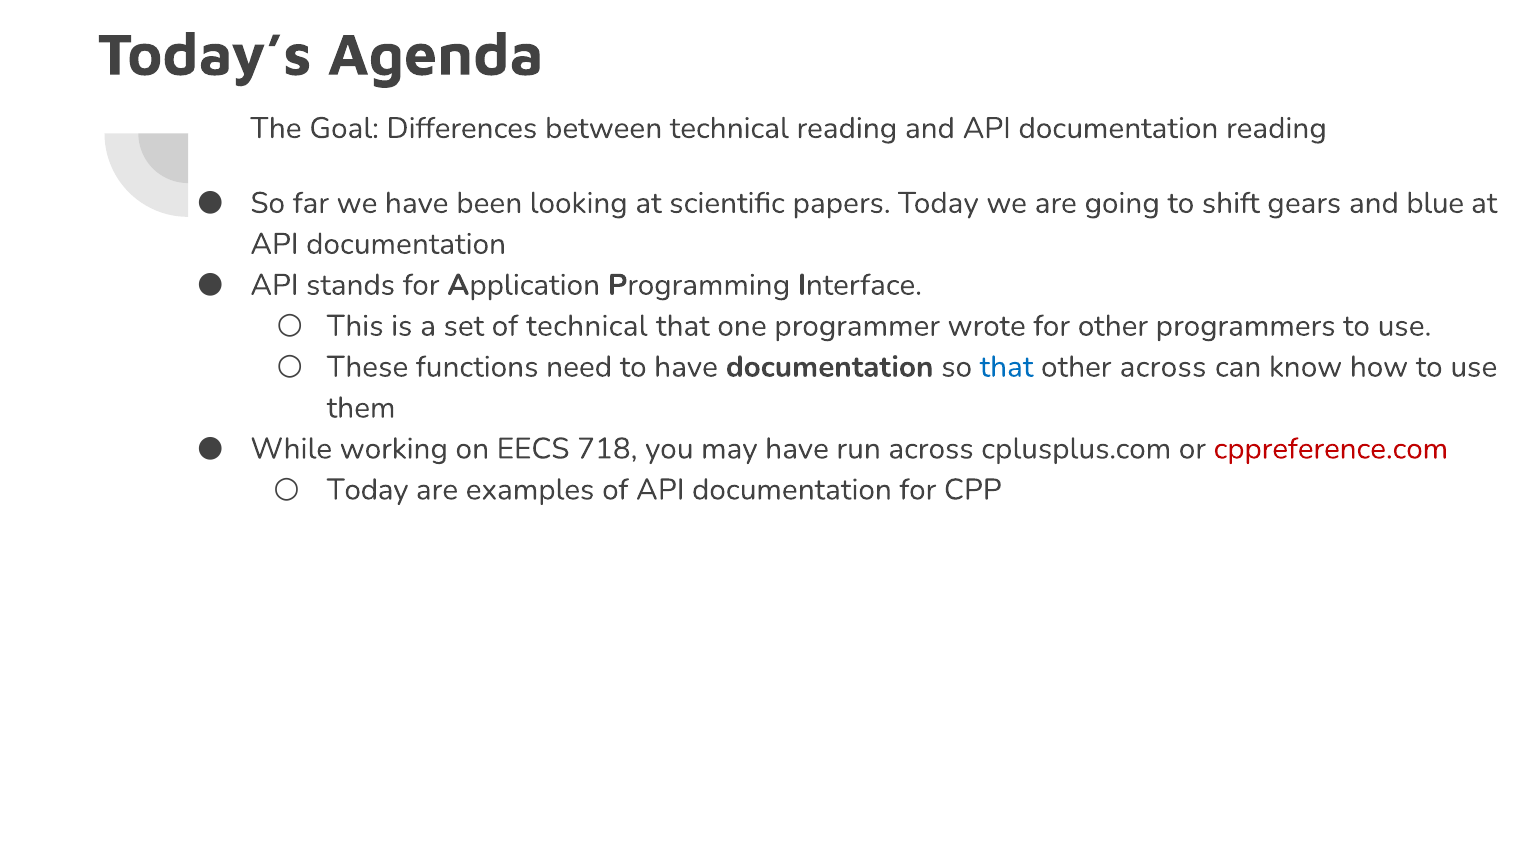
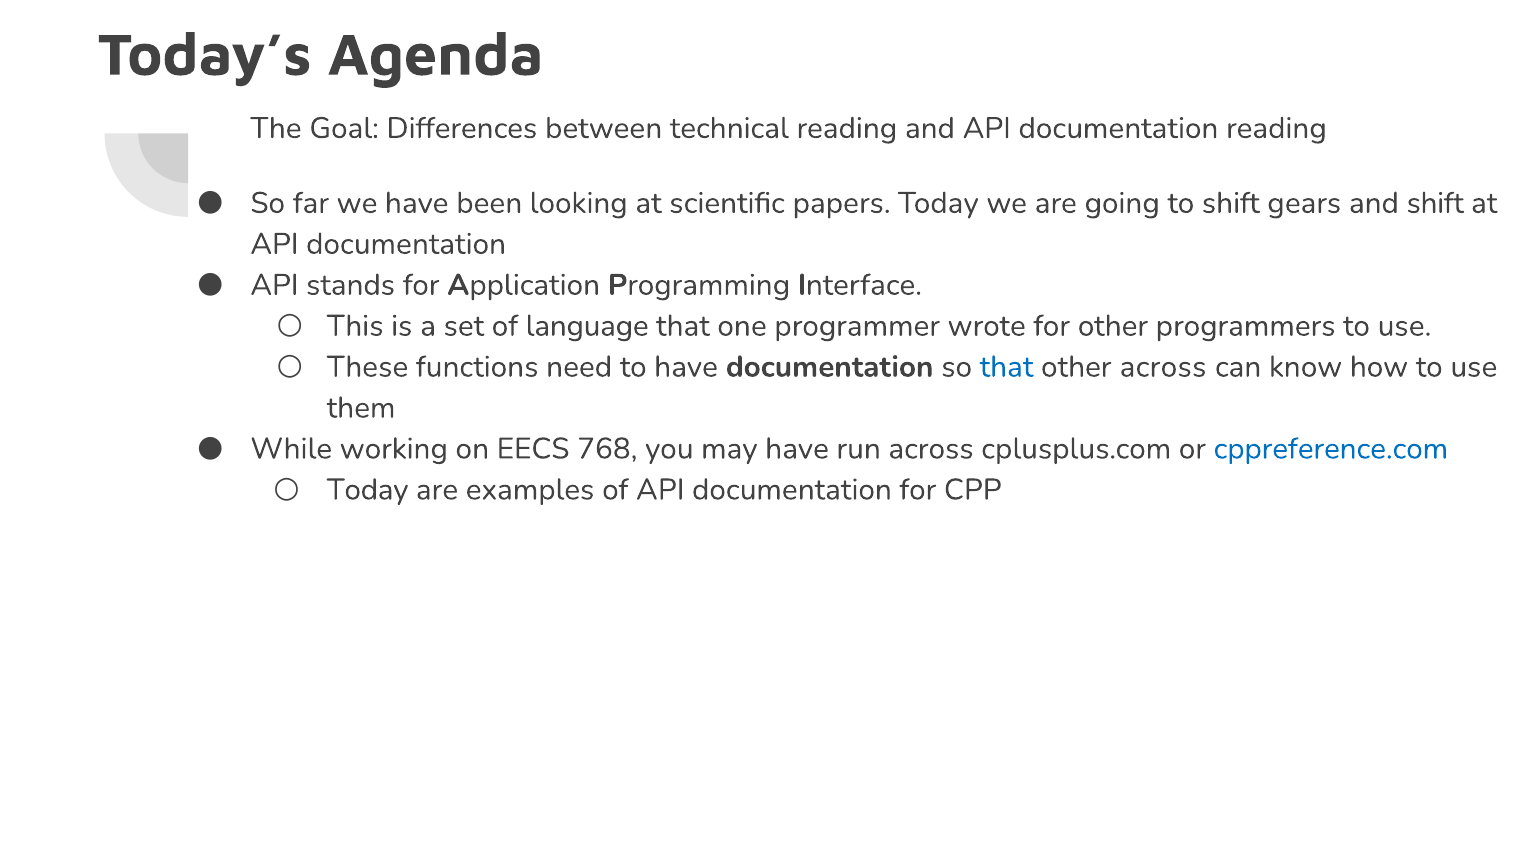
and blue: blue -> shift (1435, 203)
of technical: technical -> language (587, 326)
718: 718 -> 768 (607, 449)
cppreference.com colour: red -> blue (1331, 449)
